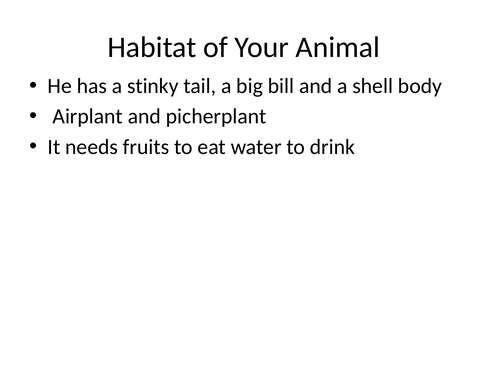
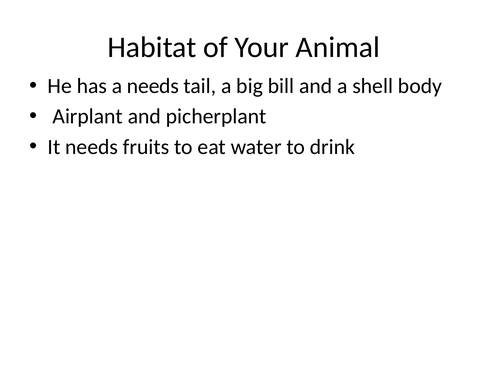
a stinky: stinky -> needs (153, 86)
